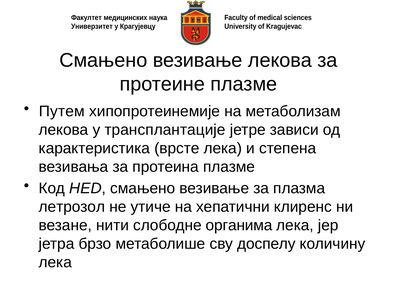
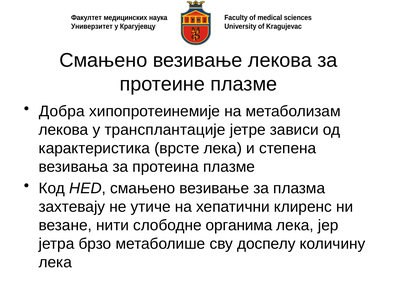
Путем: Путем -> Добра (62, 112)
летрозол: летрозол -> захтевају (72, 207)
